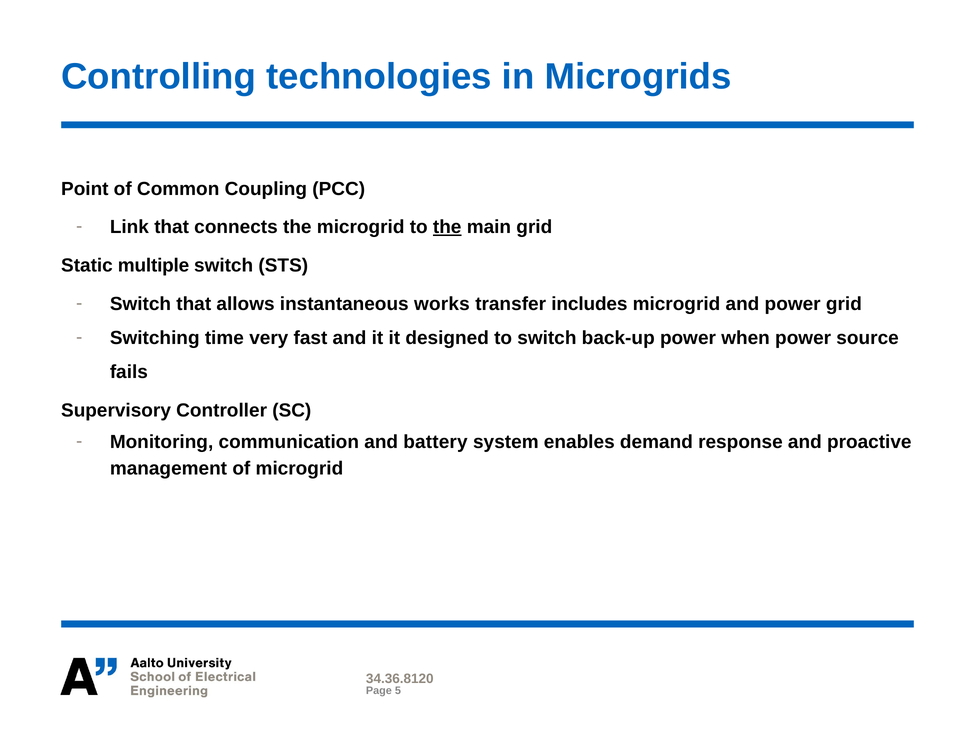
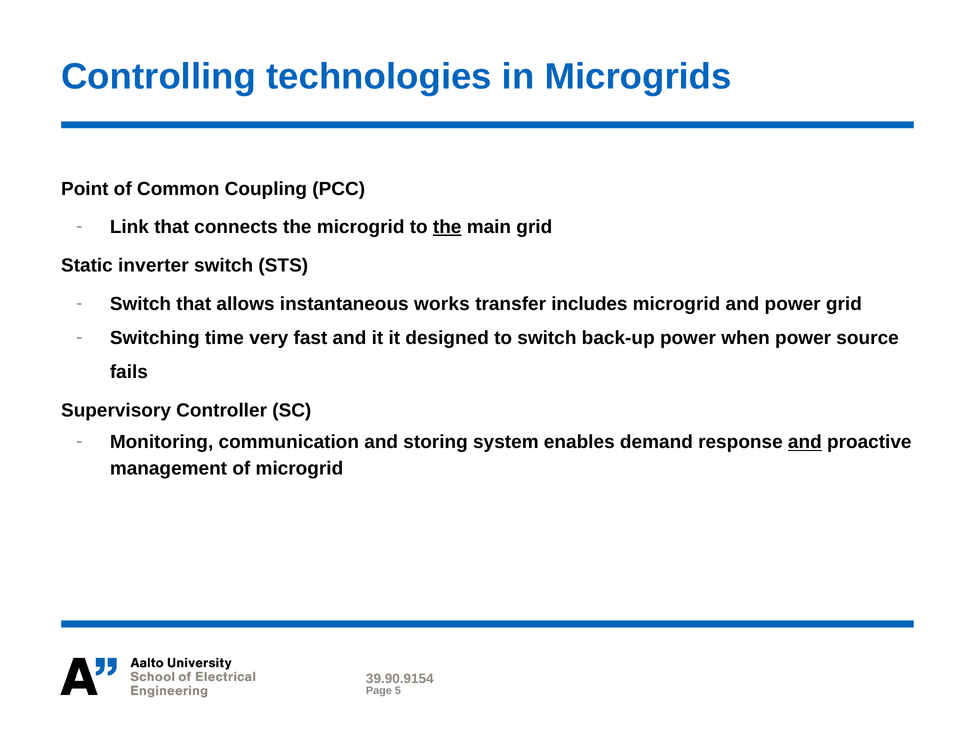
multiple: multiple -> inverter (153, 265)
battery: battery -> storing (436, 442)
and underline: none -> present (805, 442)
34.36.8120: 34.36.8120 -> 39.90.9154 (400, 679)
